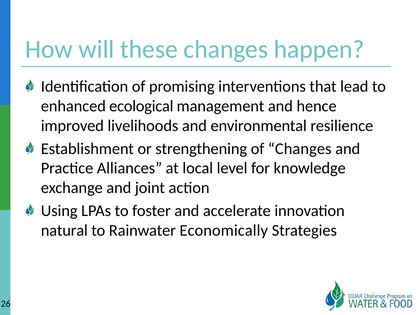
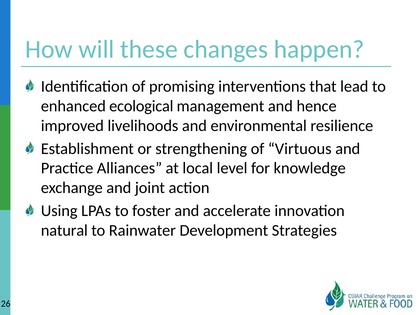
of Changes: Changes -> Virtuous (300, 148)
Economically: Economically -> Development (224, 230)
